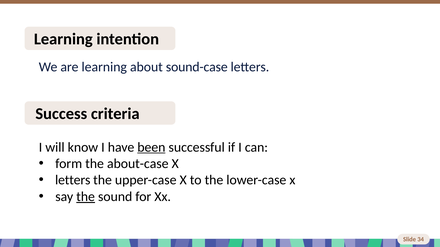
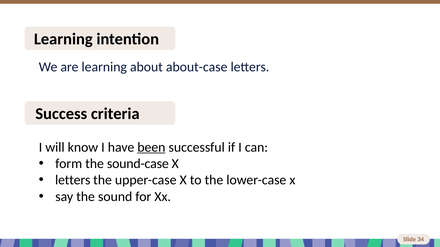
sound-case: sound-case -> about-case (197, 67)
about-case: about-case -> sound-case (138, 164)
the underline: present -> none (86, 197)
